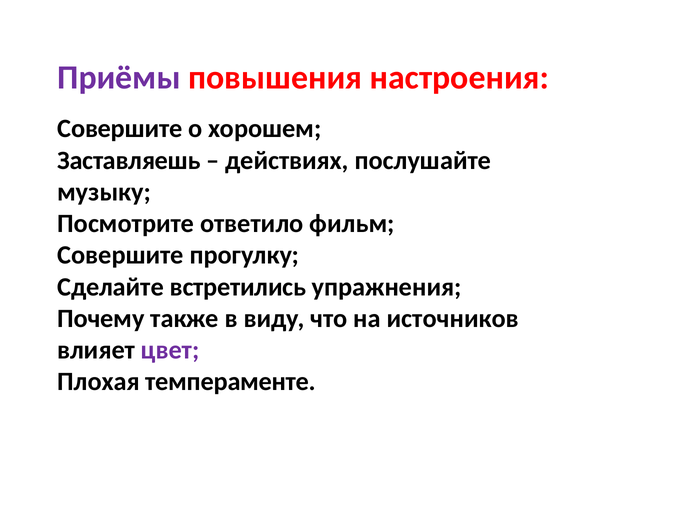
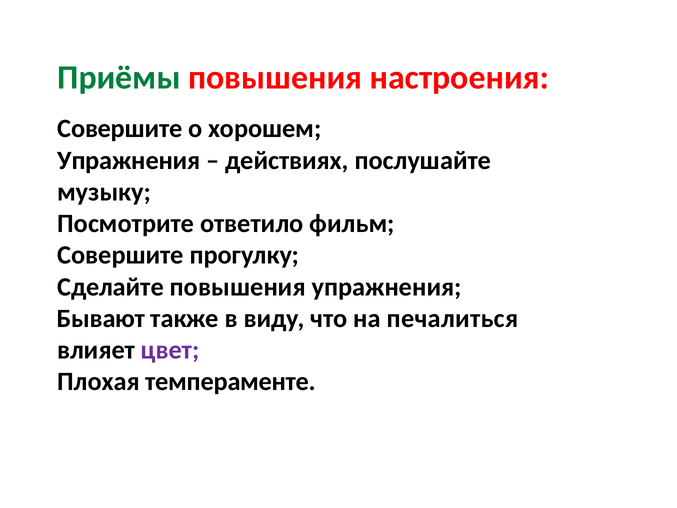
Приёмы colour: purple -> green (119, 77)
Заставляешь: Заставляешь -> Упражнения (129, 160)
Сделайте встретились: встретились -> повышения (238, 287)
Почему: Почему -> Бывают (101, 318)
источников: источников -> печалиться (453, 318)
